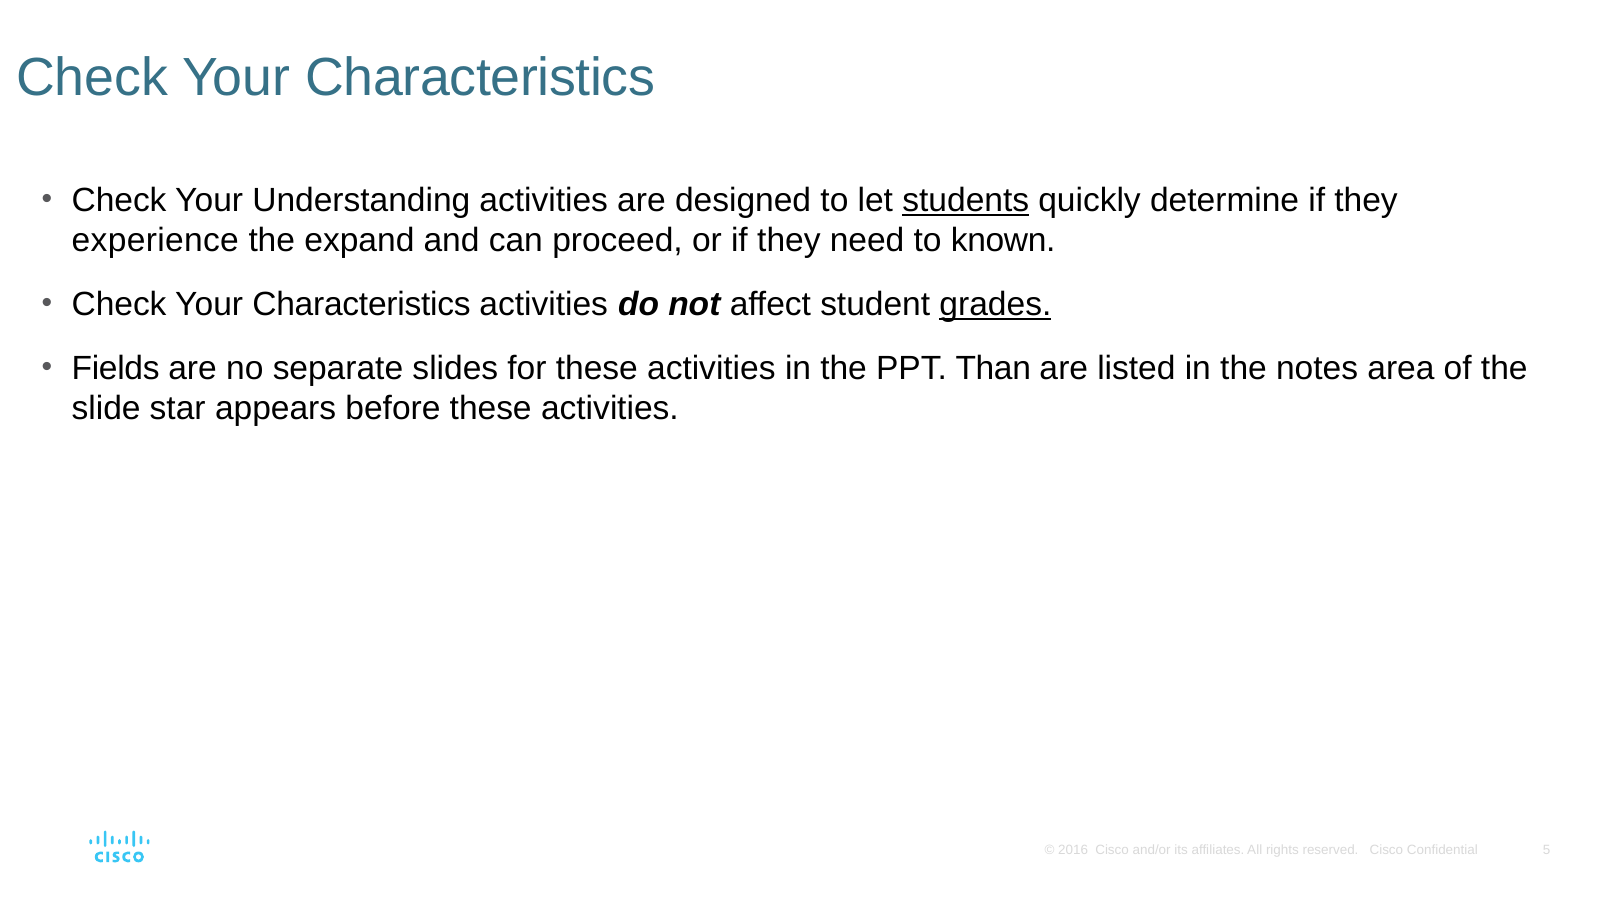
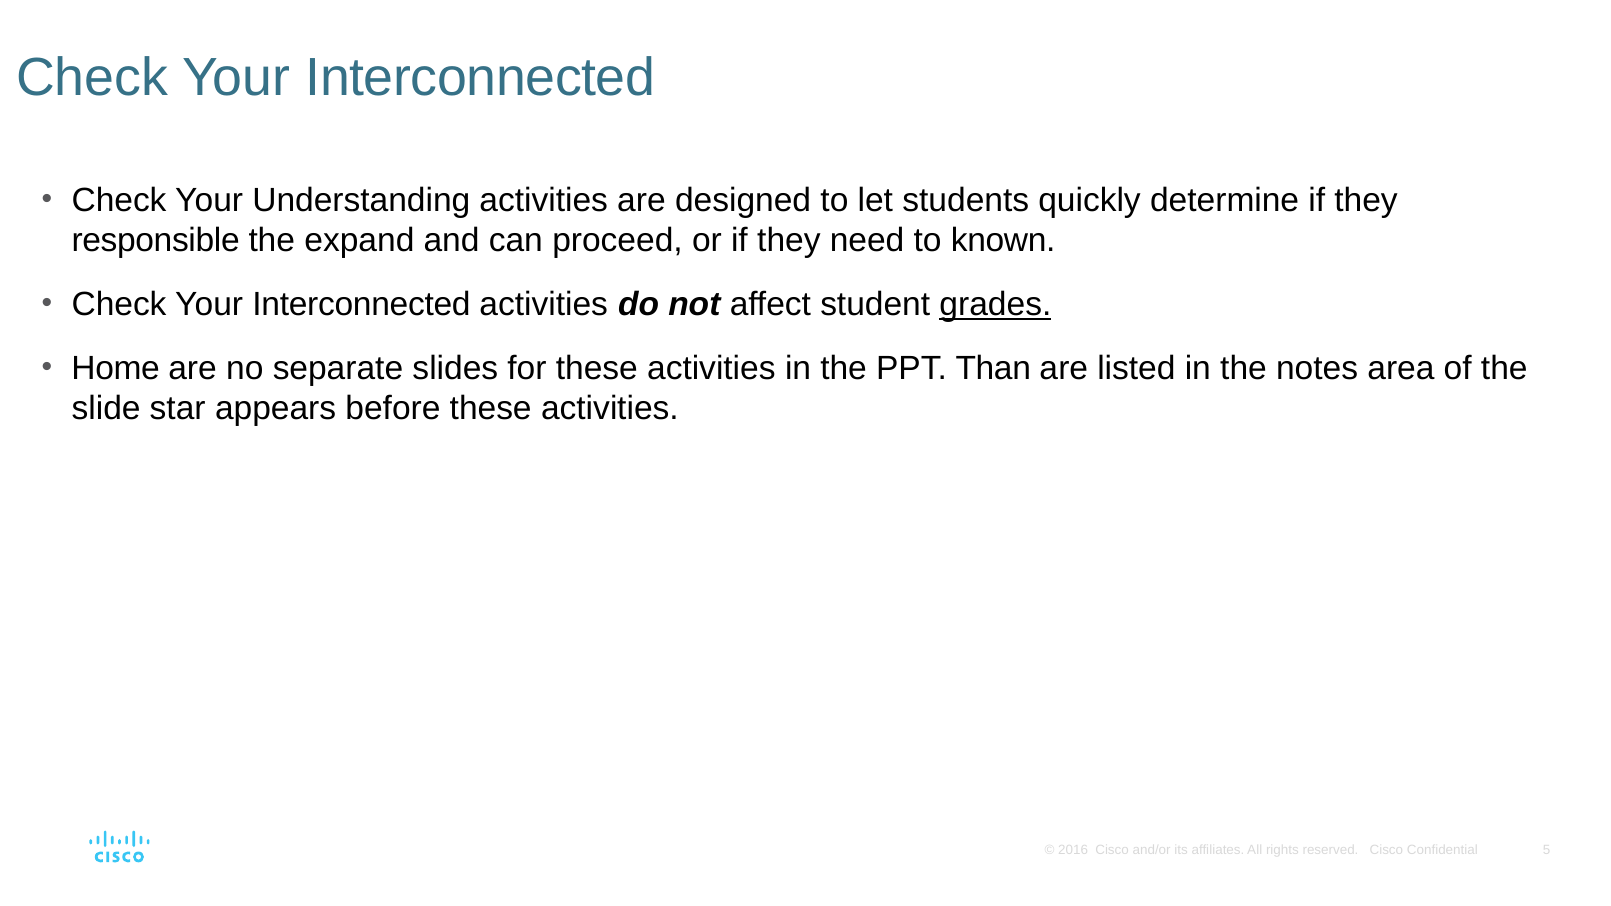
Characteristics: Characteristics -> Interconnected (480, 78)
students underline: present -> none (966, 201)
experience: experience -> responsible (156, 241)
Characteristics: Characteristics -> Interconnected (361, 305)
Fields: Fields -> Home (116, 368)
